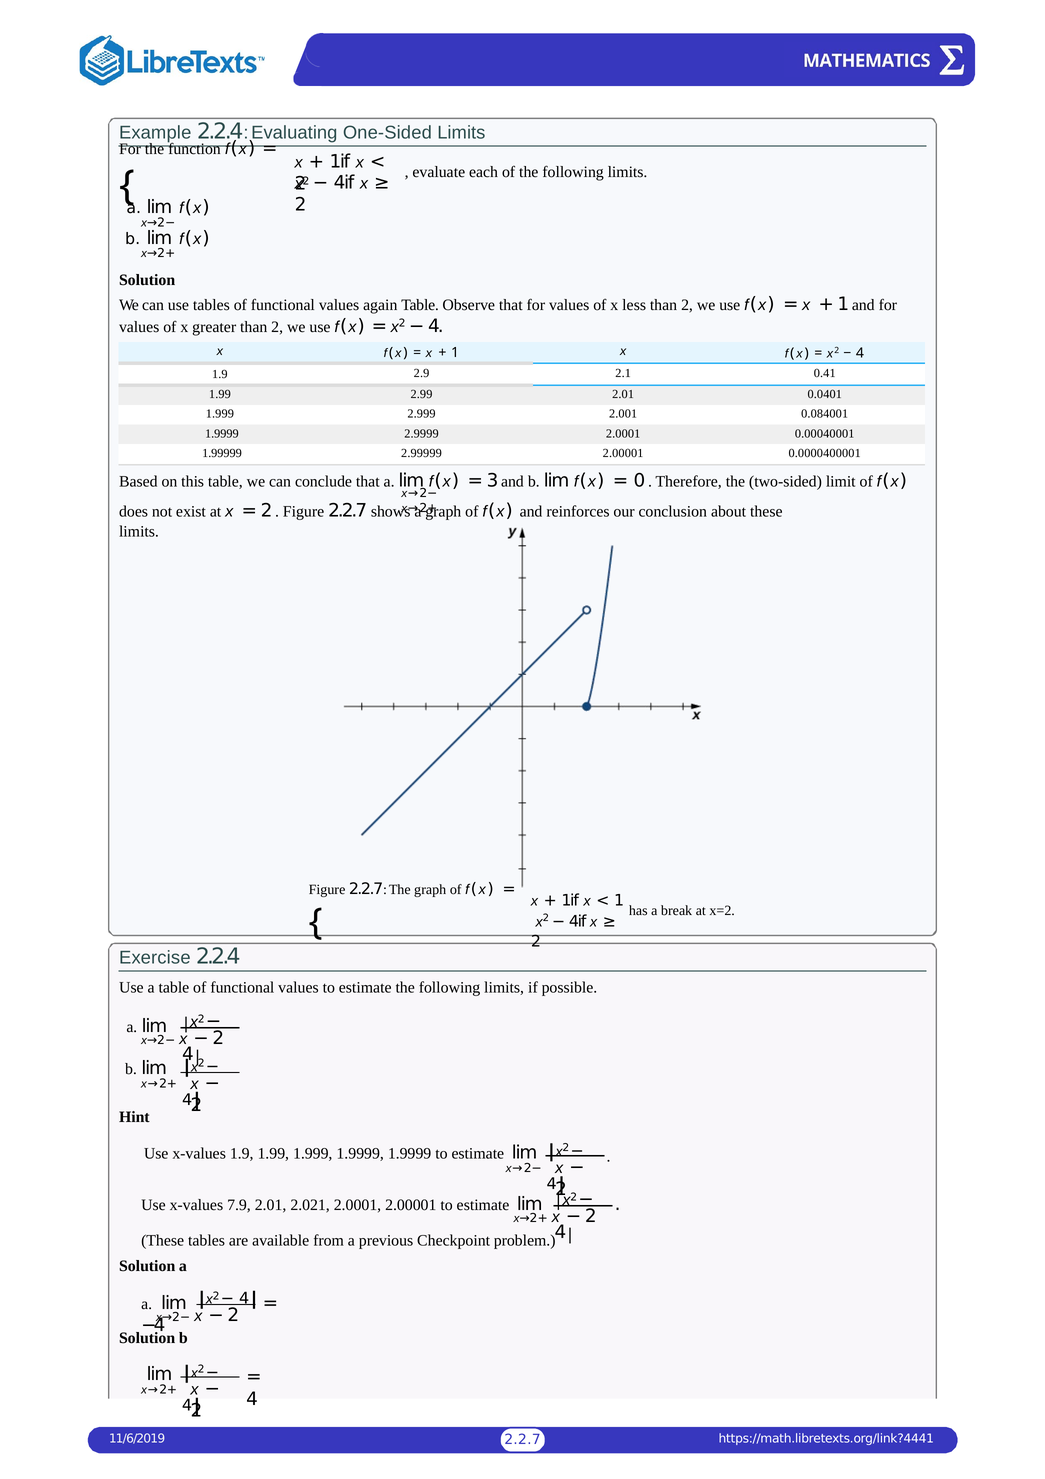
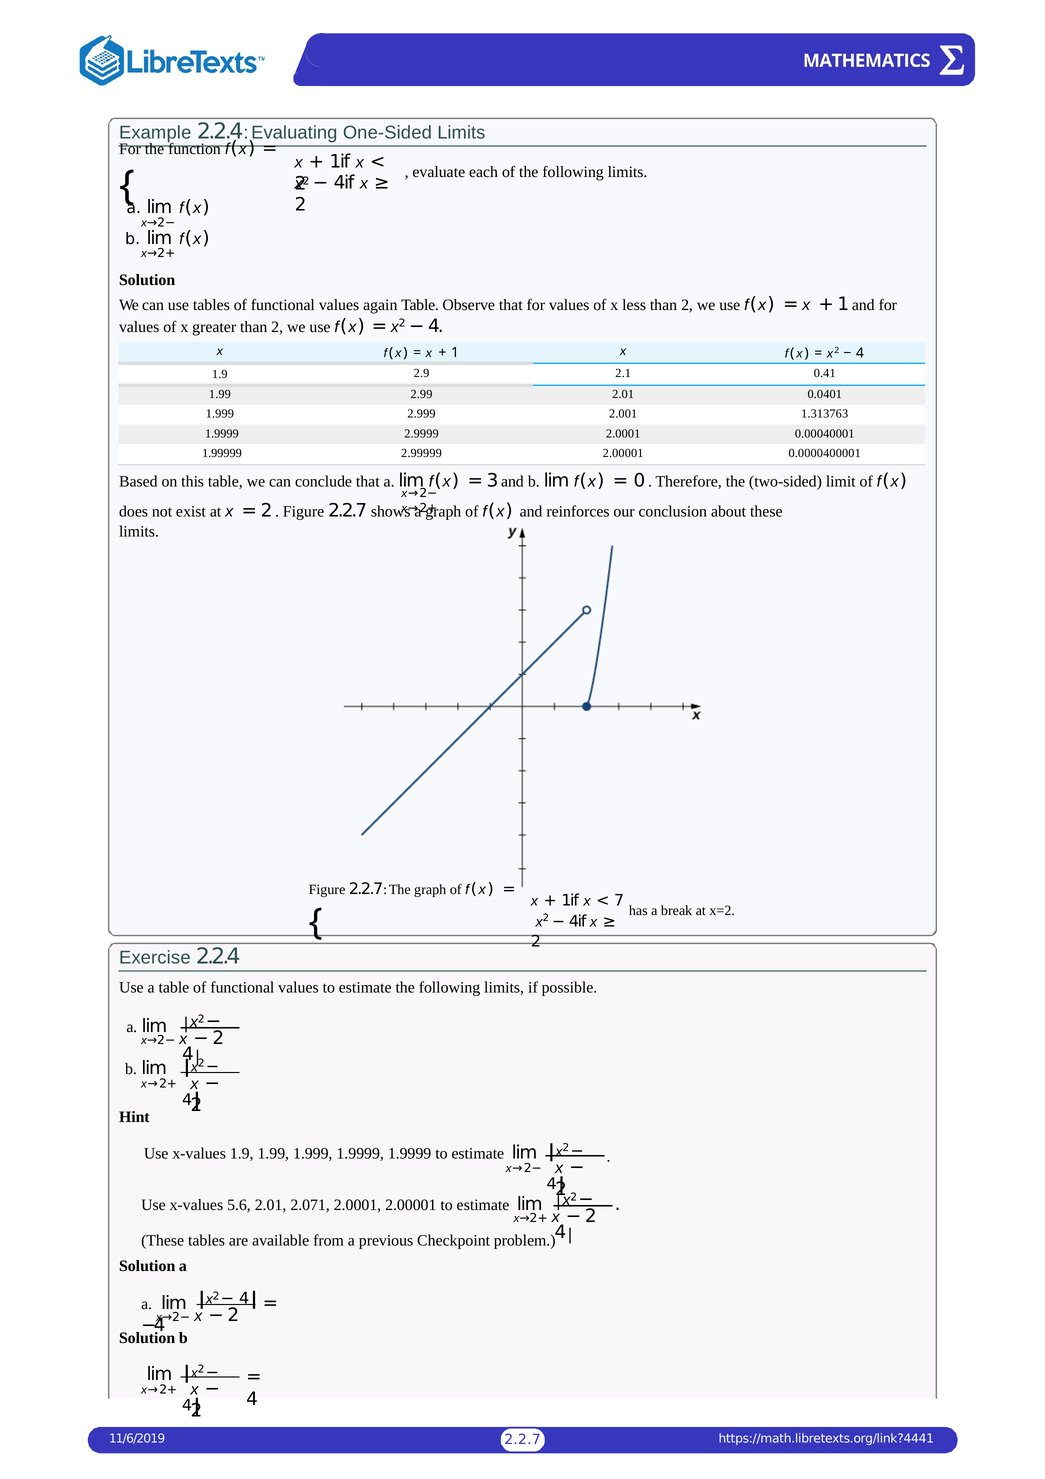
0.084001: 0.084001 -> 1.313763 (825, 414)
1: 1 -> 7 (619, 901)
7.9: 7.9 -> 5.6 (239, 1205)
2.021: 2.021 -> 2.071 (310, 1205)
